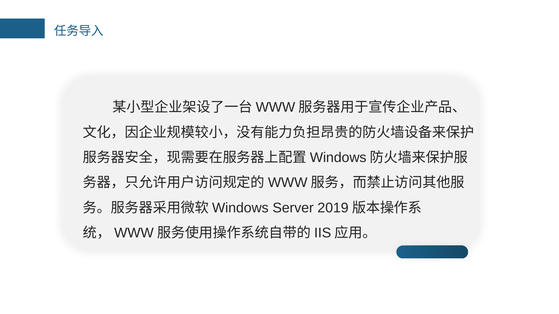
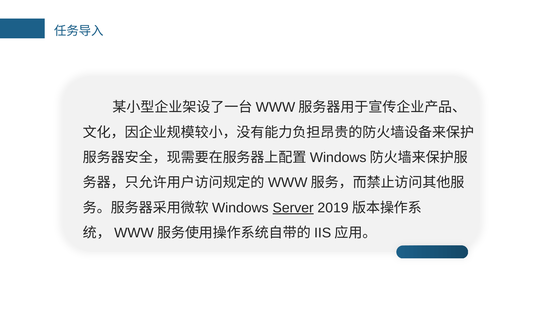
Server underline: none -> present (293, 208)
